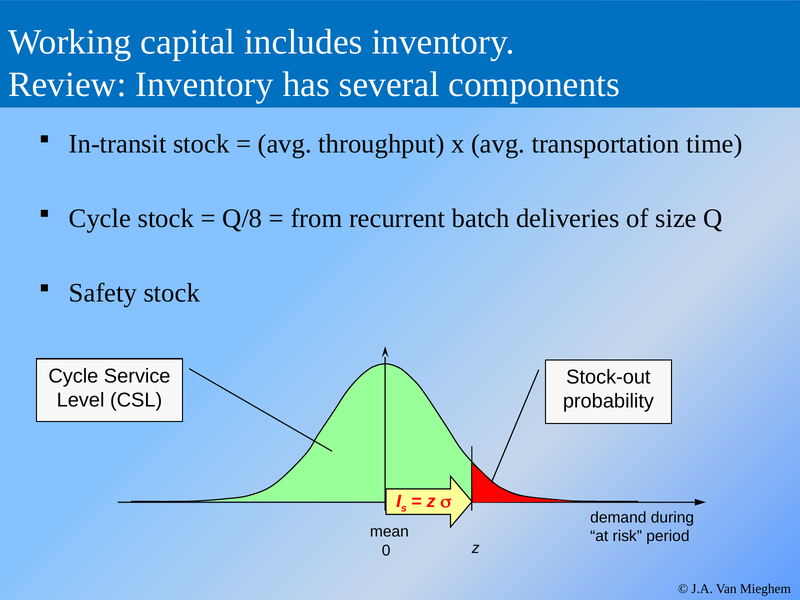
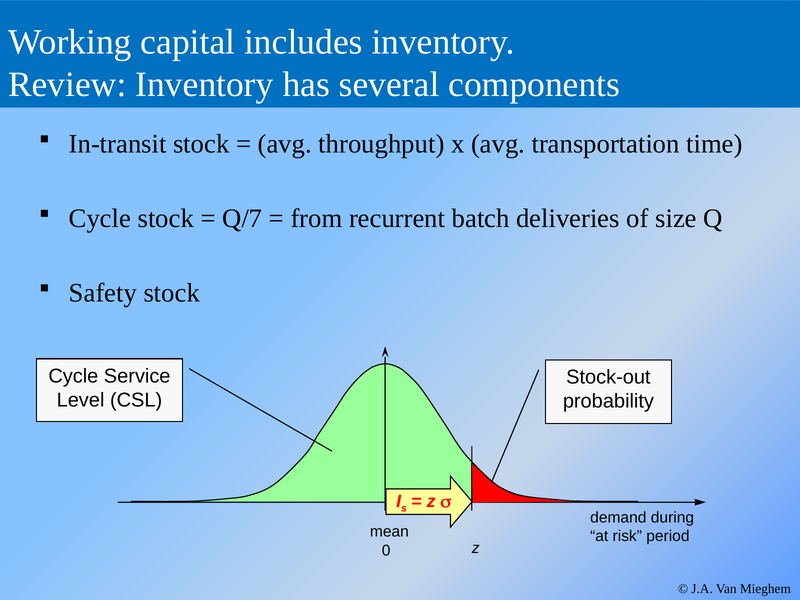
Q/8: Q/8 -> Q/7 (242, 218)
